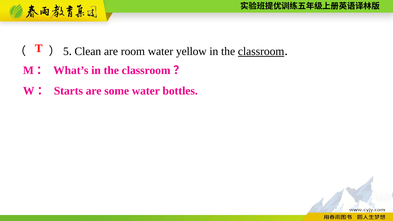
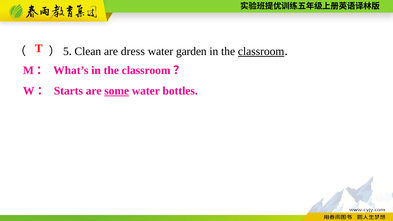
room: room -> dress (133, 51)
yellow: yellow -> garden (191, 51)
some underline: none -> present (117, 91)
